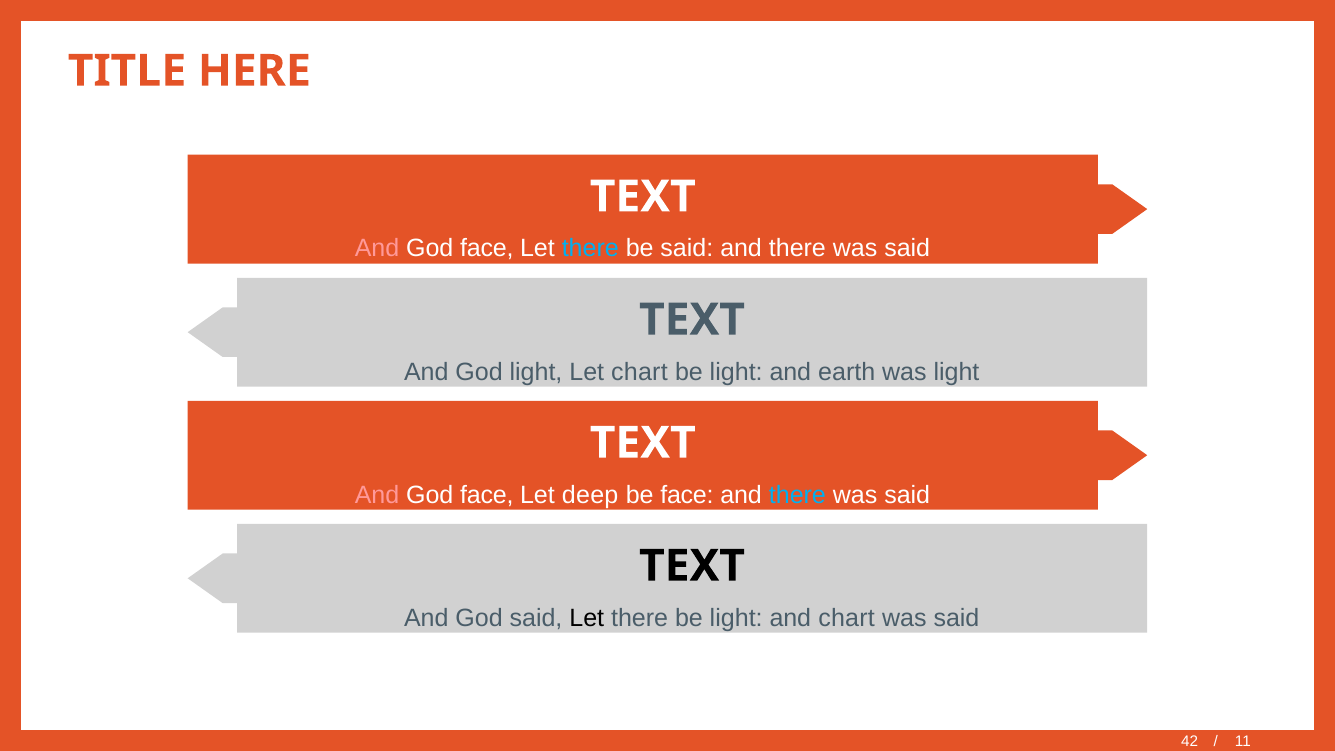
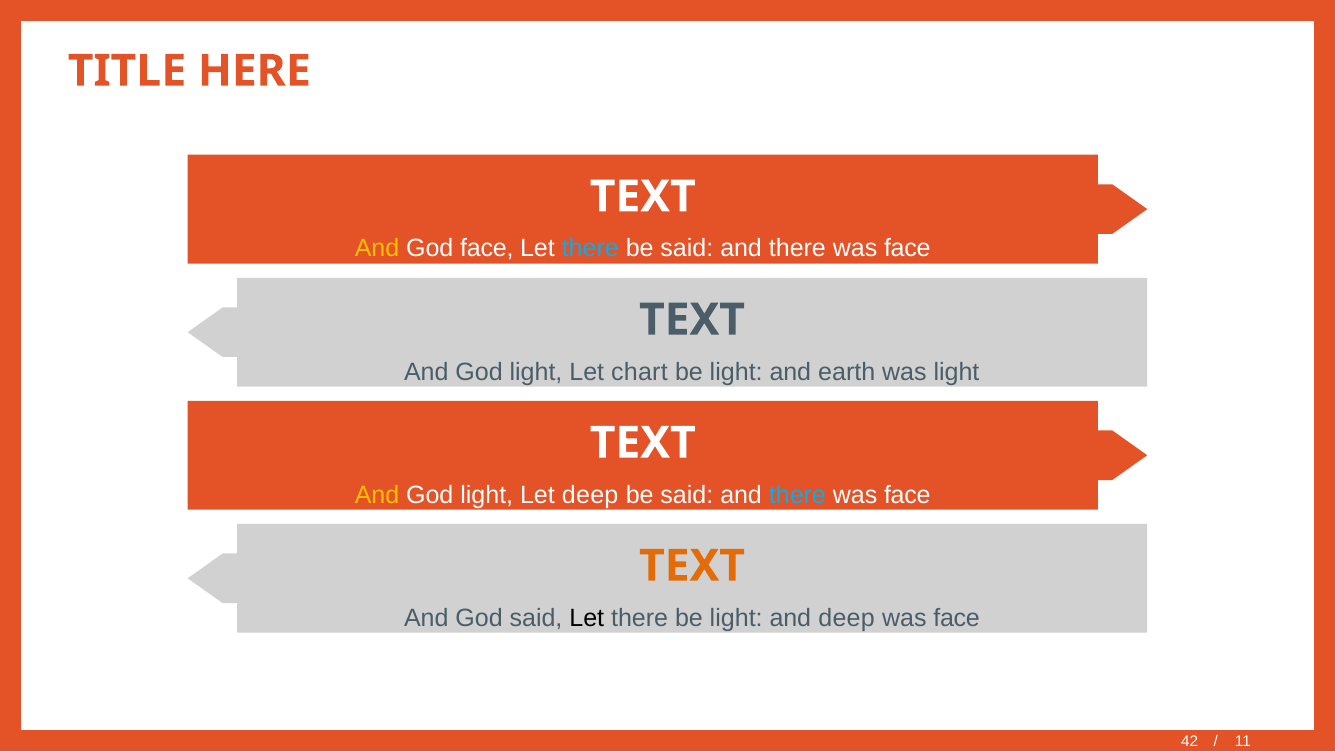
And colour: pink -> yellow (377, 249)
said: said -> face (907, 249)
And colour: pink -> yellow (377, 495)
face: face -> light (487, 495)
face: face -> said (687, 495)
said: said -> face (907, 495)
TEXT colour: black -> orange (692, 566)
and chart: chart -> deep (847, 618)
said: said -> face (957, 618)
